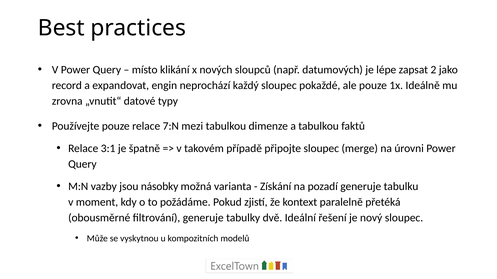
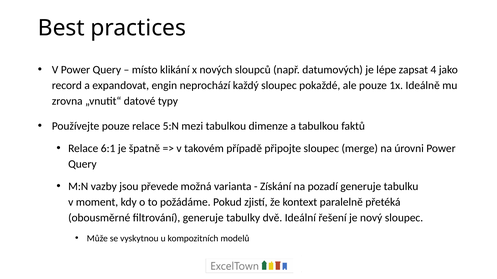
2: 2 -> 4 (433, 70)
7:N: 7:N -> 5:N (171, 126)
3:1: 3:1 -> 6:1 (108, 149)
násobky: násobky -> převede (160, 187)
